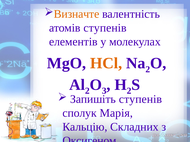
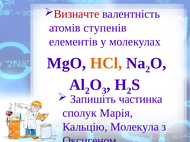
Визначте colour: orange -> red (77, 14)
Запишіть ступенів: ступенів -> частинка (141, 99)
Складних: Складних -> Молекула (134, 127)
